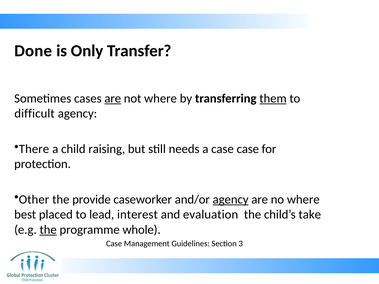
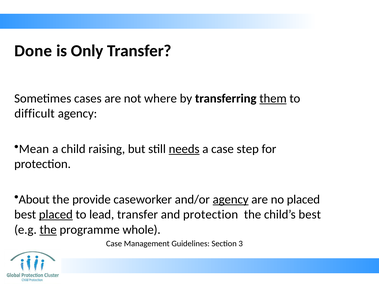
are underline: present -> none (113, 99)
There: There -> Mean (34, 149)
needs underline: none -> present (184, 149)
case case: case -> step (248, 149)
Other: Other -> About (34, 200)
no where: where -> placed (303, 200)
placed underline: none -> present (56, 215)
lead interest: interest -> transfer (138, 215)
and evaluation: evaluation -> protection (211, 215)
child’s take: take -> best (310, 215)
